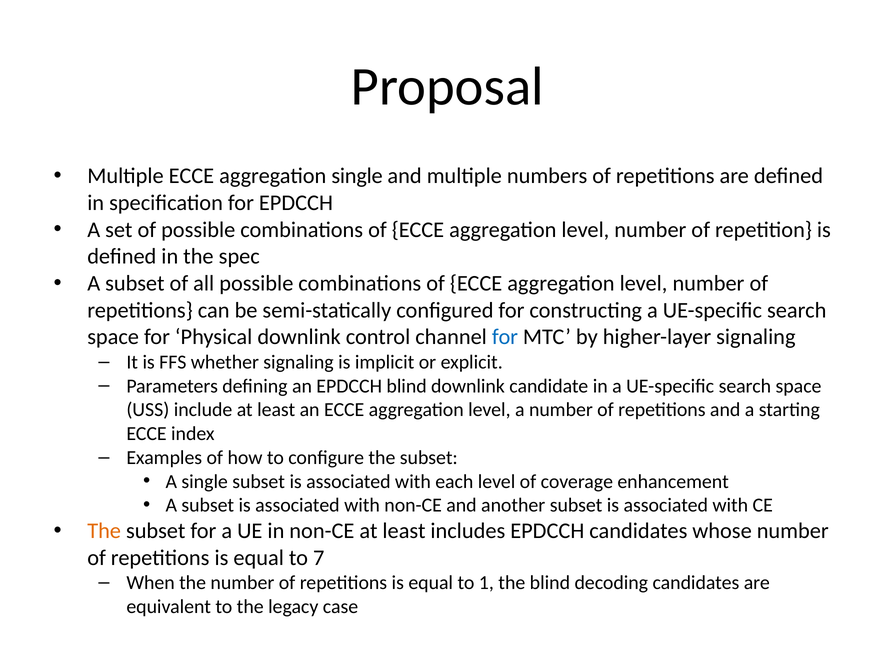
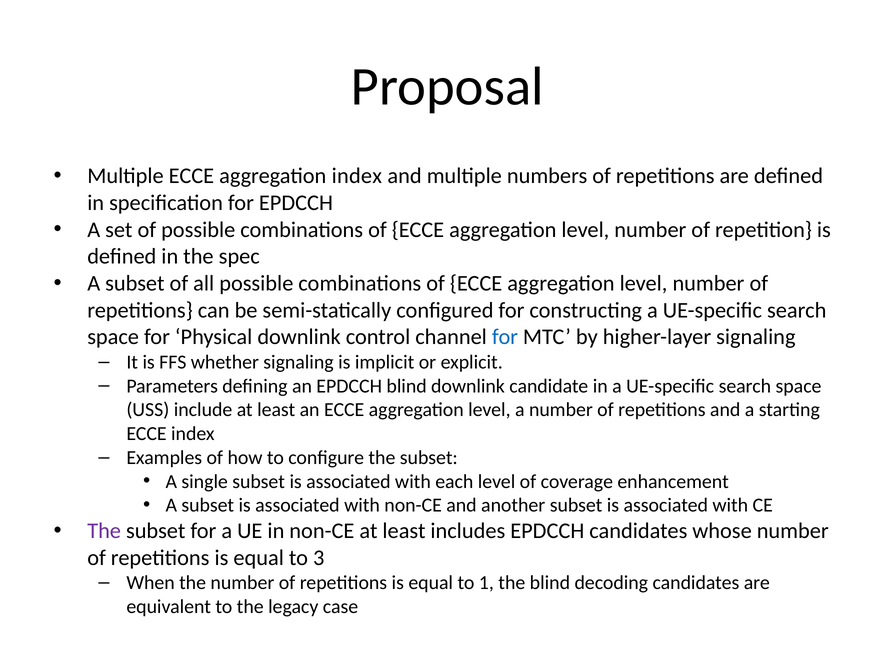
aggregation single: single -> index (357, 176)
The colour: orange -> purple (104, 531)
7: 7 -> 3 (319, 558)
